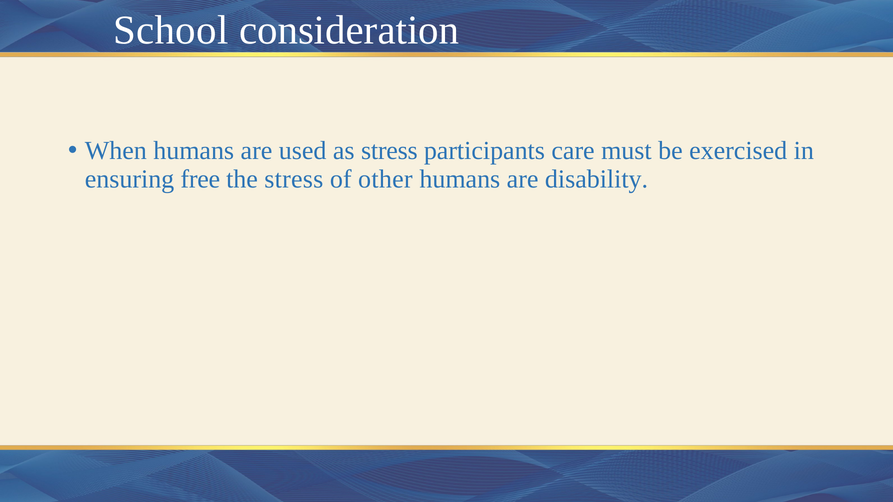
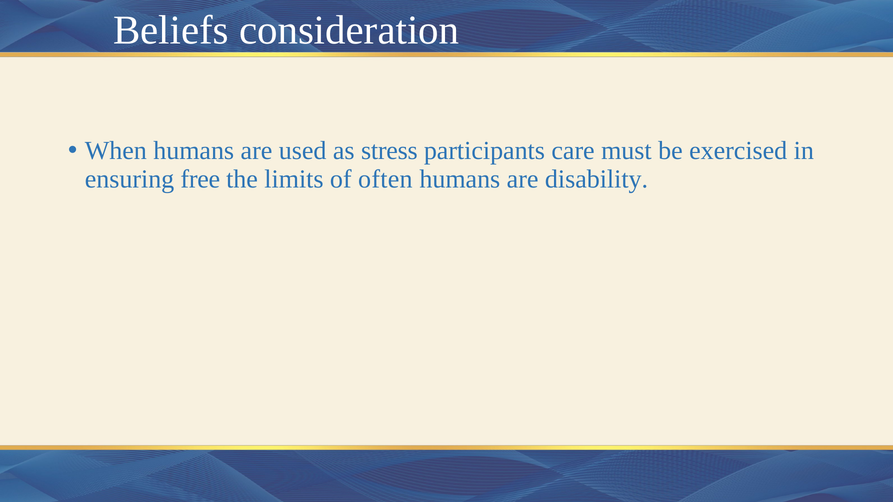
School: School -> Beliefs (171, 30)
the stress: stress -> limits (294, 179)
other: other -> often (385, 179)
